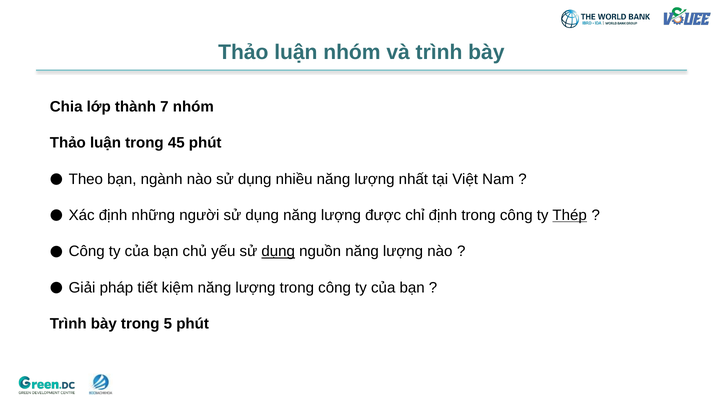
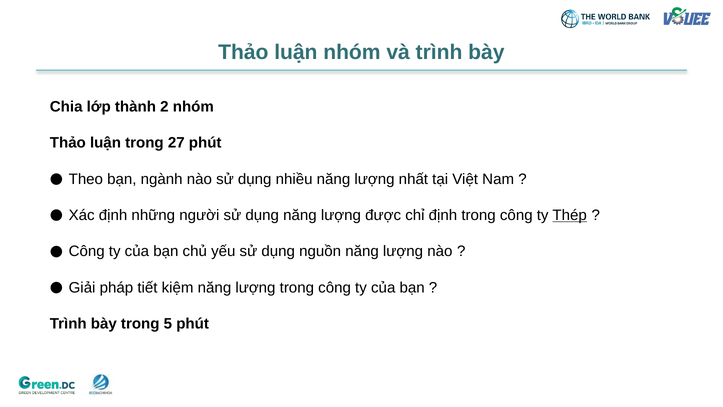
7: 7 -> 2 (164, 107)
45: 45 -> 27 (176, 143)
dụng underline: present -> none (278, 251)
